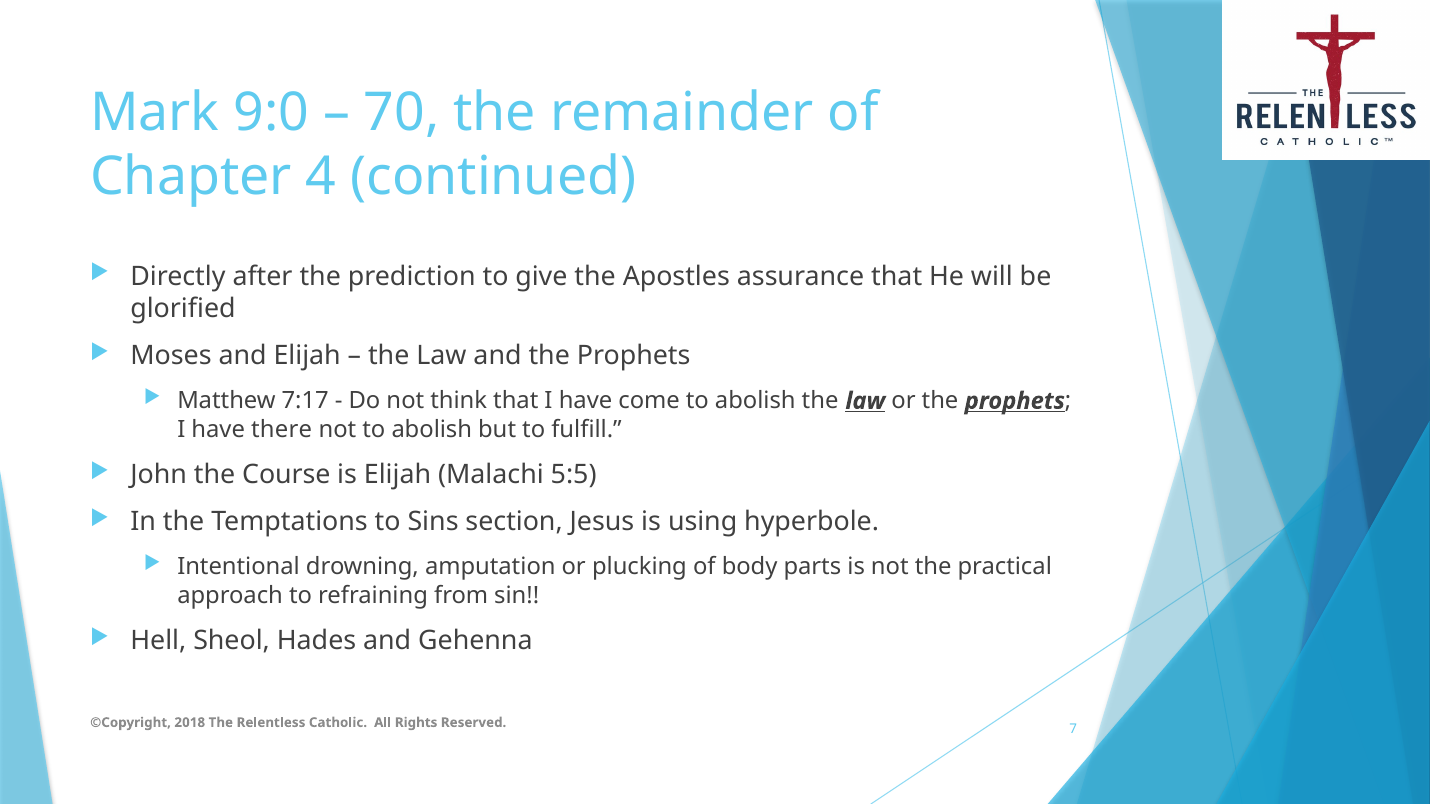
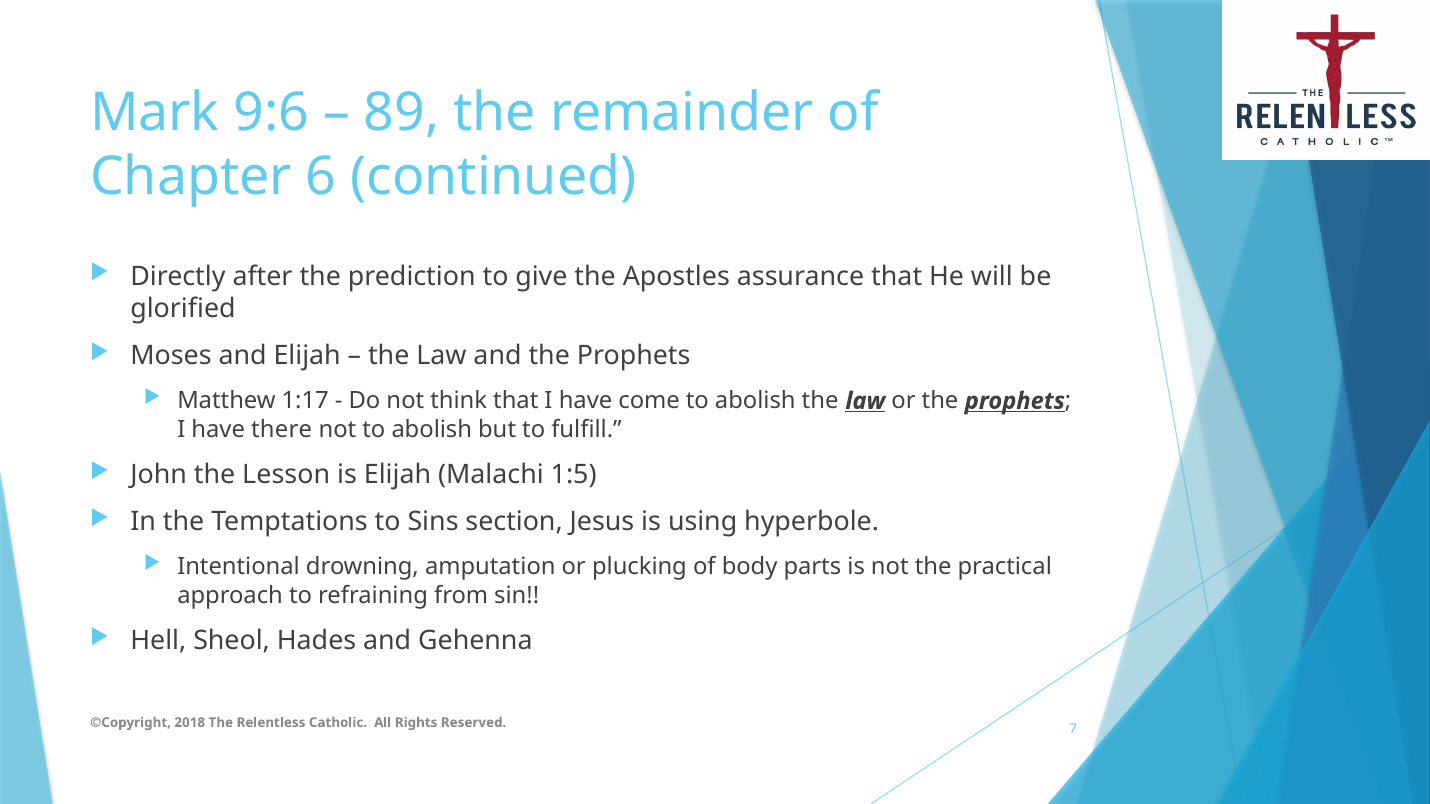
9:0: 9:0 -> 9:6 (271, 113)
70: 70 -> 89 (402, 113)
4: 4 -> 6 (321, 177)
7:17: 7:17 -> 1:17 (305, 401)
Course: Course -> Lesson (286, 475)
5:5: 5:5 -> 1:5 (574, 475)
